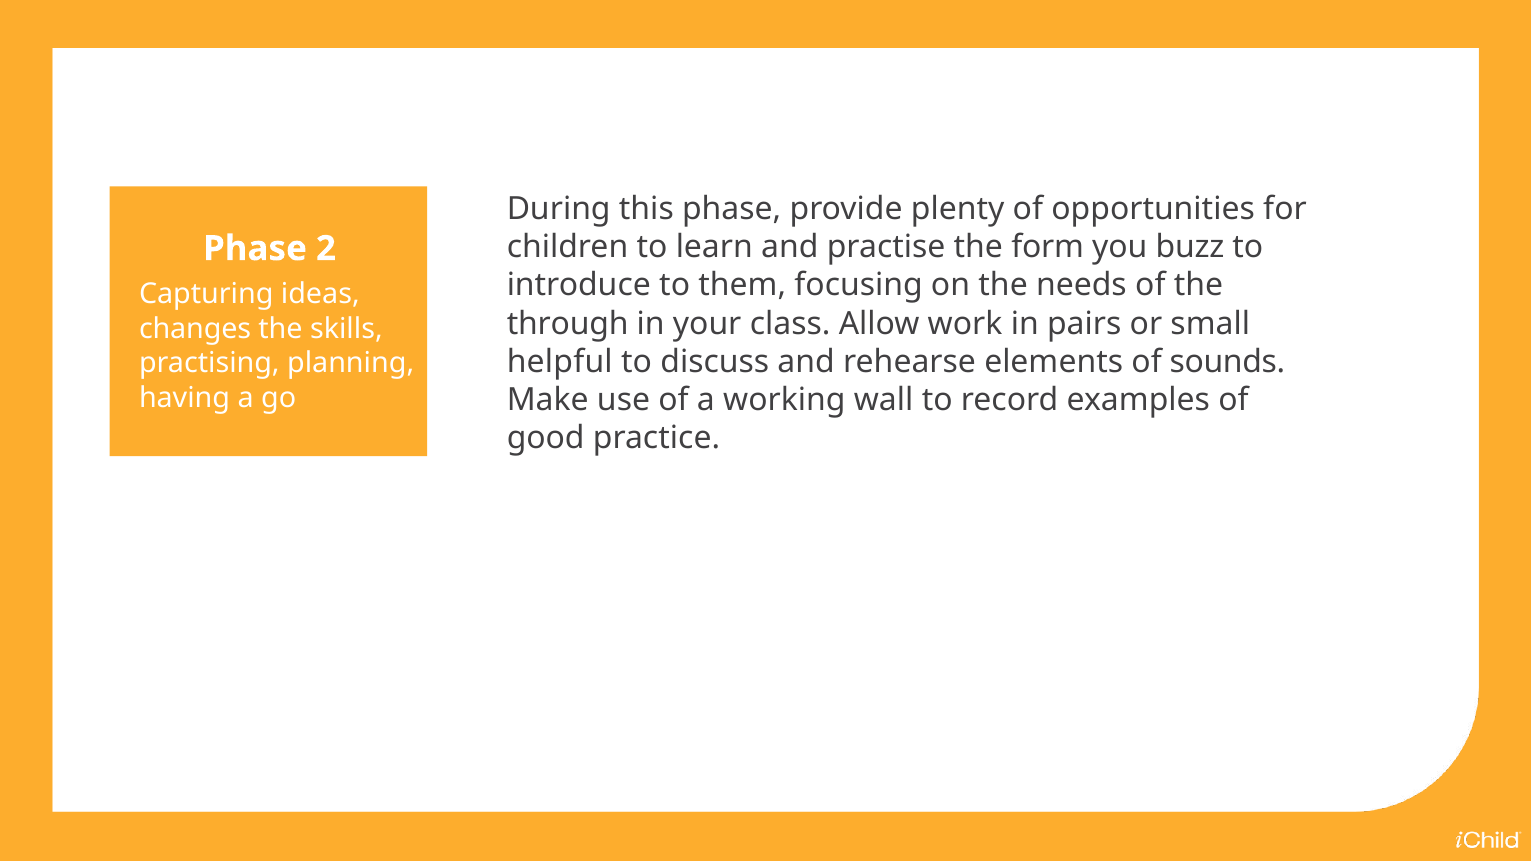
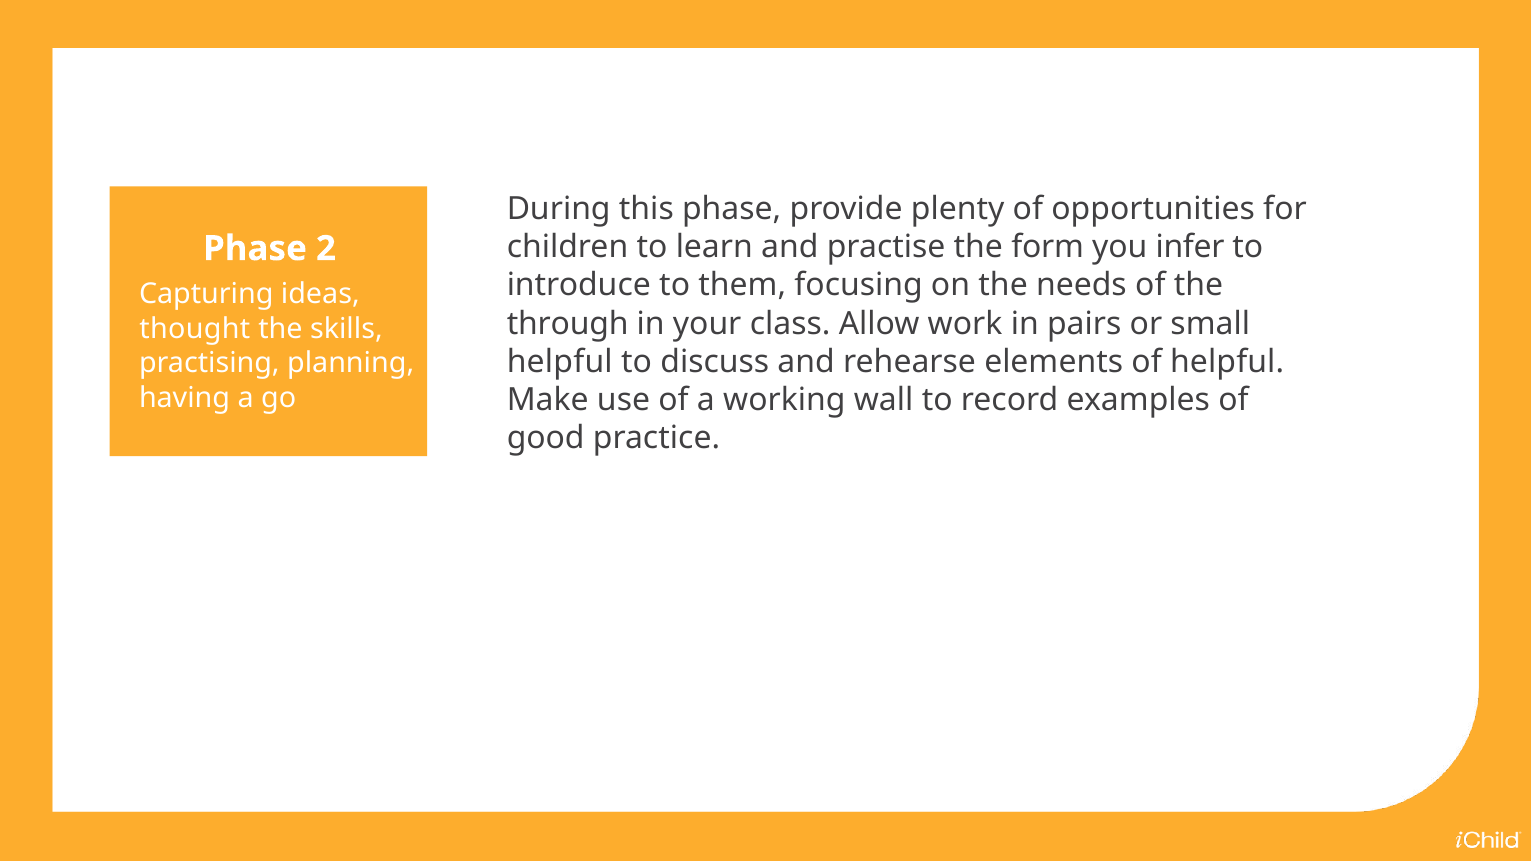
buzz: buzz -> infer (1190, 247)
changes: changes -> thought (195, 329)
of sounds: sounds -> helpful (1227, 362)
